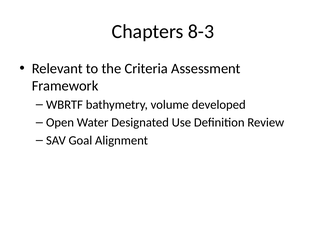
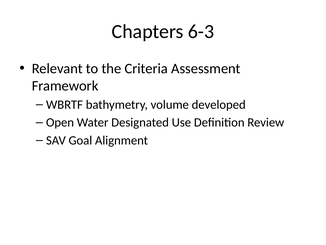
8-3: 8-3 -> 6-3 (201, 32)
